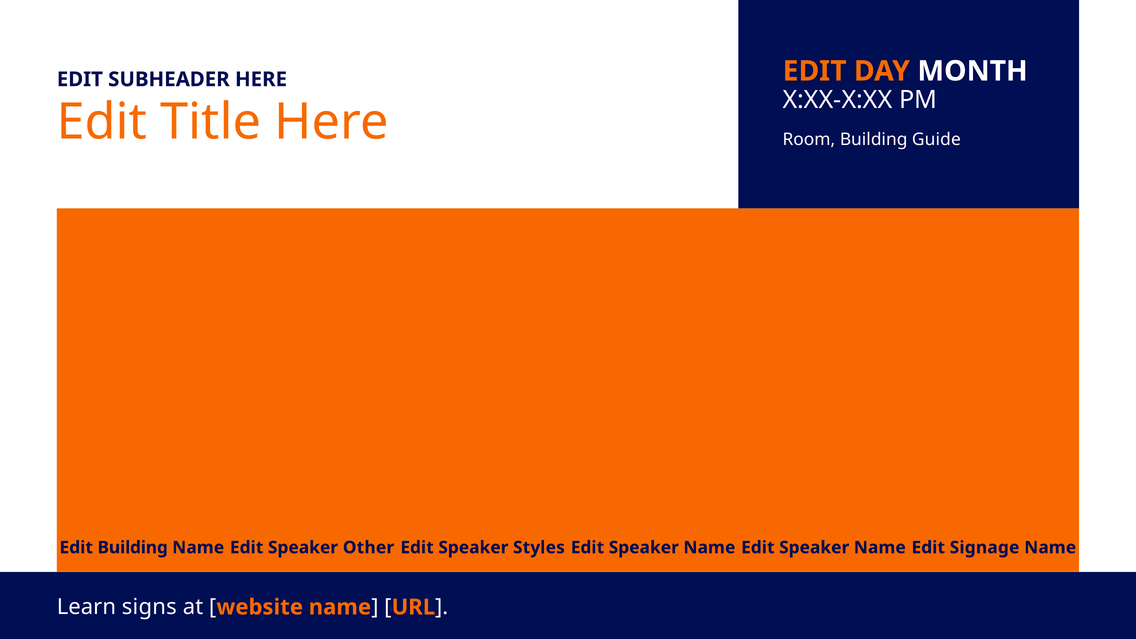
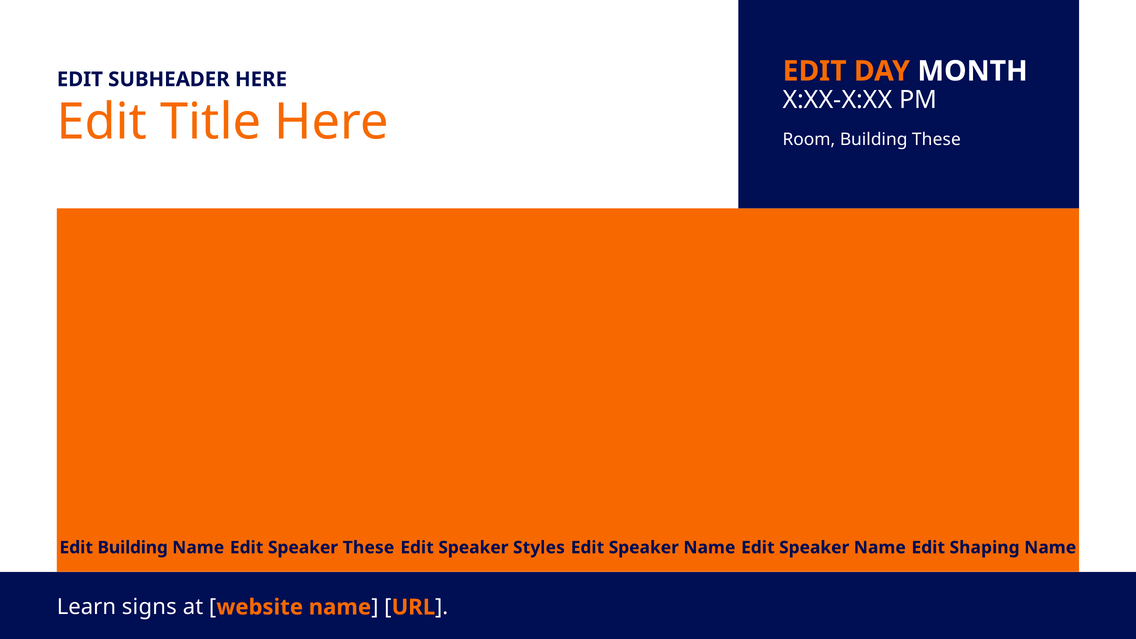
Building Guide: Guide -> These (936, 140)
Speaker Other: Other -> These (368, 548)
Signage: Signage -> Shaping (985, 548)
